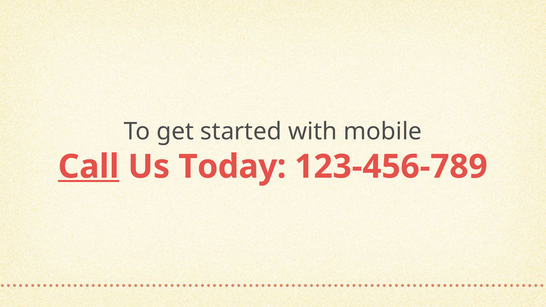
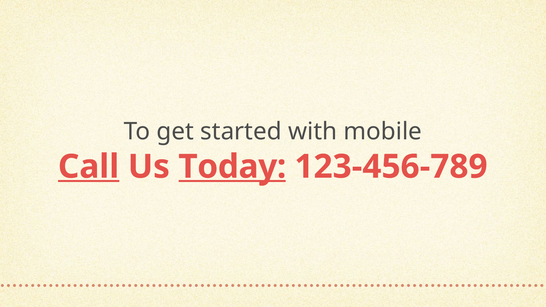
Today underline: none -> present (232, 167)
